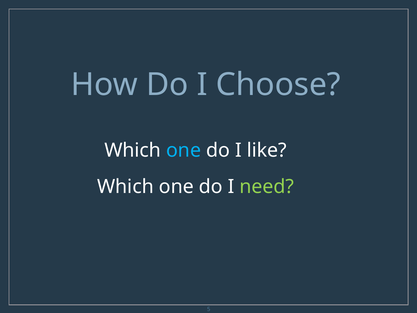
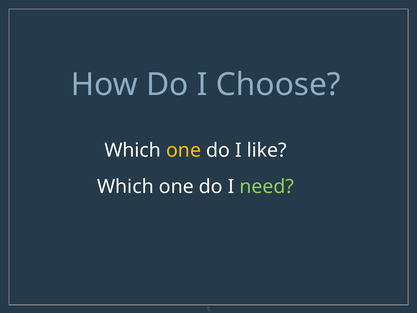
one colour: light blue -> yellow (184, 150)
